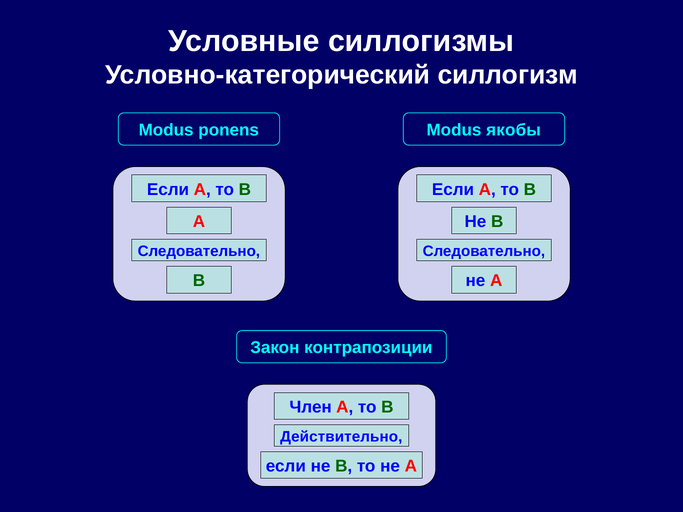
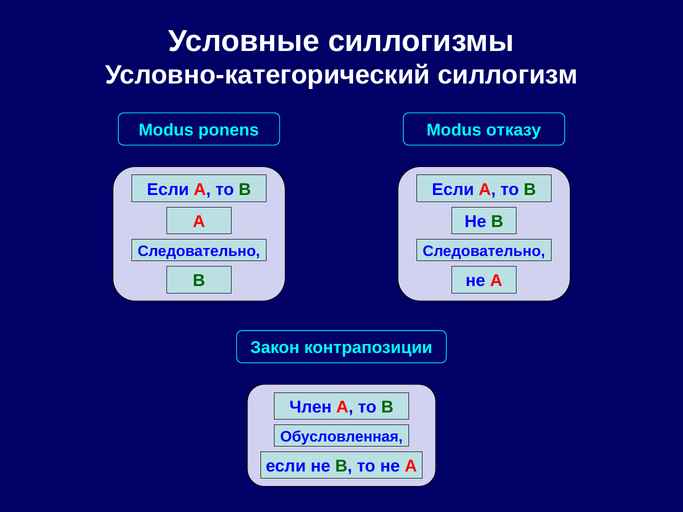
якобы: якобы -> отказу (514, 130)
Действительно: Действительно -> Обусловленная (341, 437)
